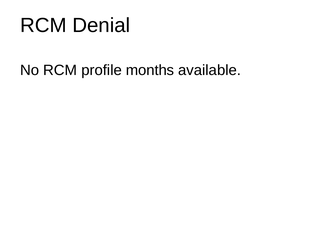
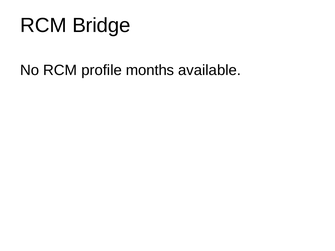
Denial: Denial -> Bridge (101, 25)
